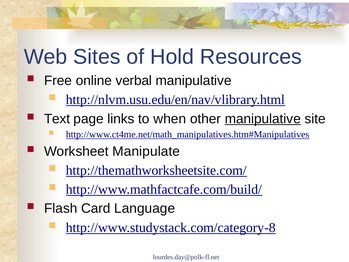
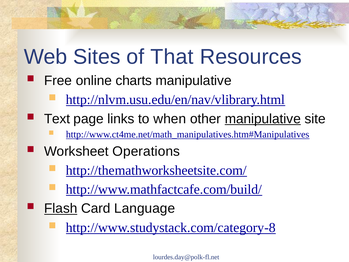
Hold: Hold -> That (172, 57)
verbal: verbal -> charts (134, 81)
Manipulate: Manipulate -> Operations (146, 151)
Flash underline: none -> present (61, 208)
